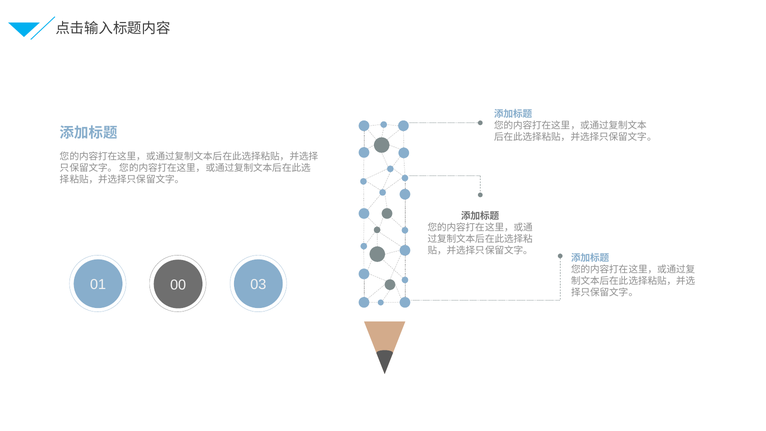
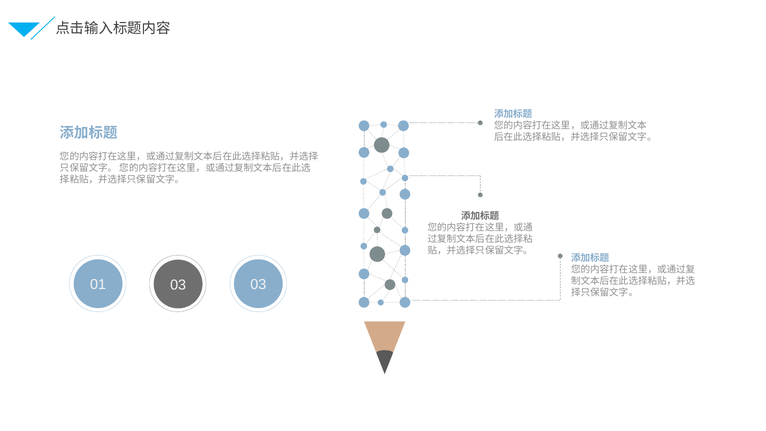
01 00: 00 -> 03 (178, 285)
